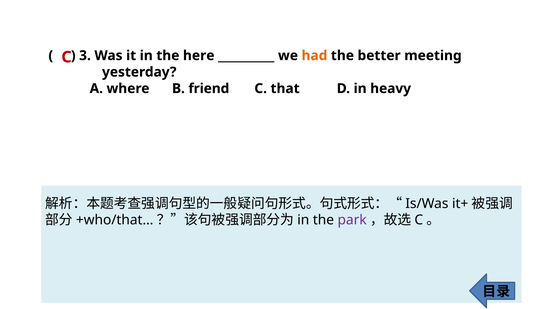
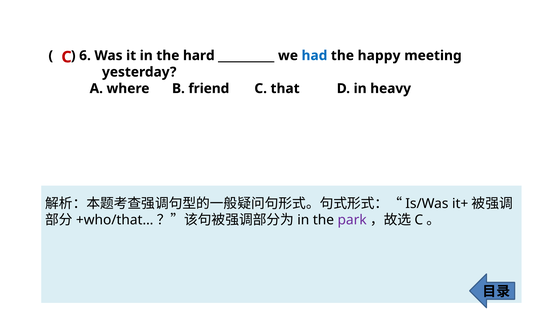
3: 3 -> 6 (85, 56)
here: here -> hard (199, 56)
had colour: orange -> blue (314, 56)
better: better -> happy (379, 56)
